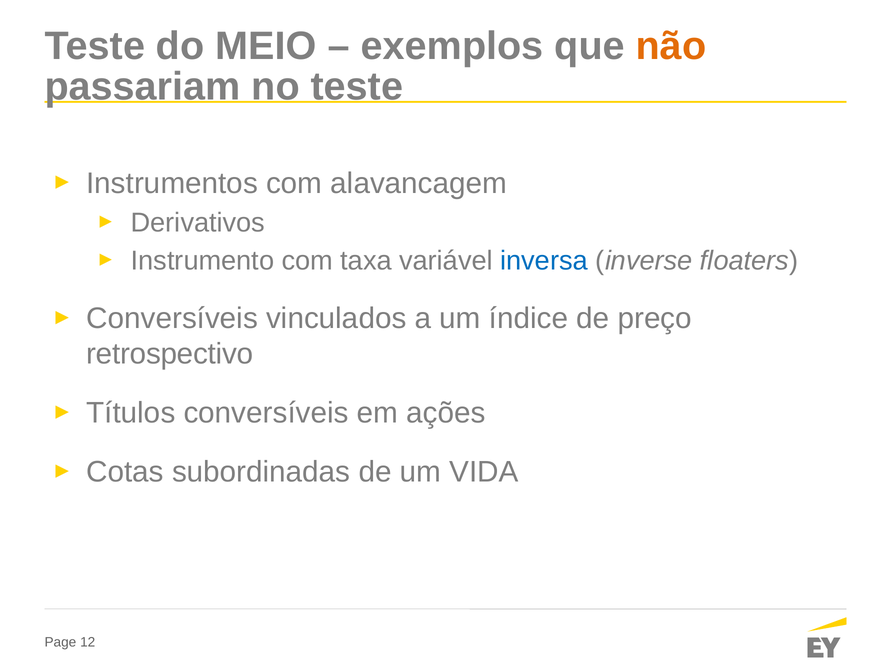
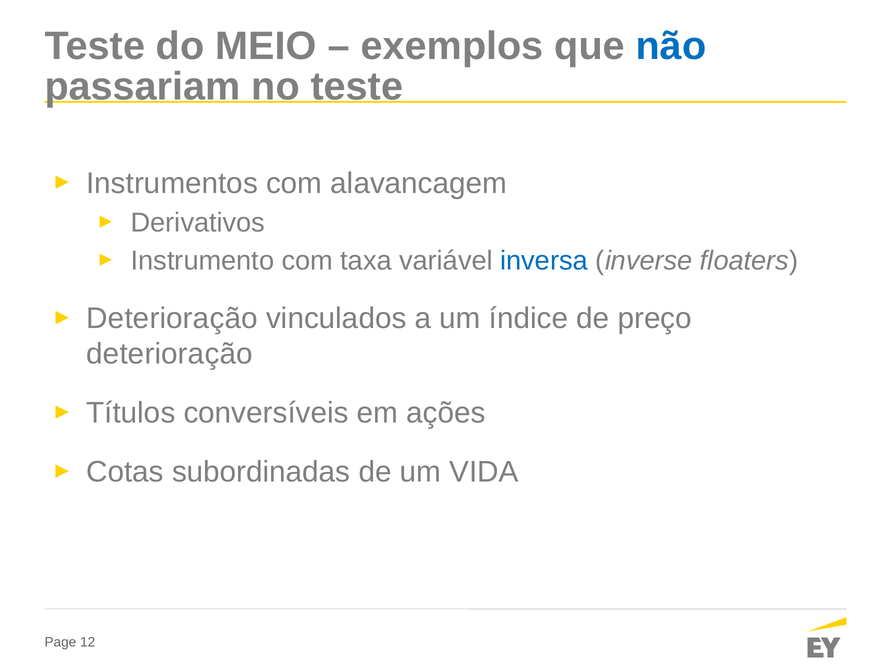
não colour: orange -> blue (671, 46)
Conversíveis: Conversíveis -> Deterioração (172, 318)
retrospectivo: retrospectivo -> deterioração (170, 354)
